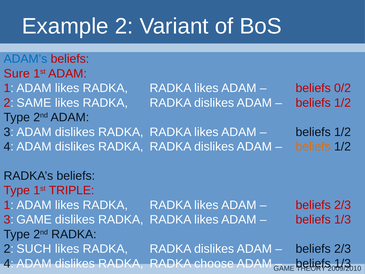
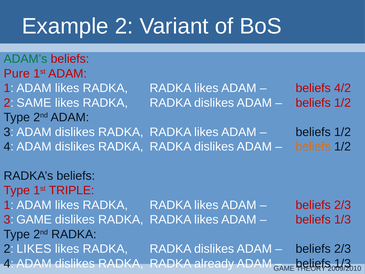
ADAM’s colour: blue -> green (25, 59)
Sure: Sure -> Pure (17, 73)
0/2: 0/2 -> 4/2 (343, 88)
2 SUCH: SUCH -> LIKES (34, 249)
choose: choose -> already (214, 263)
